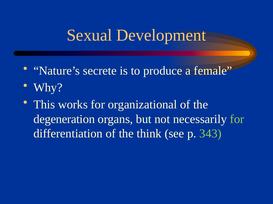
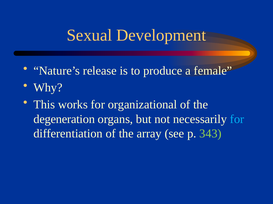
secrete: secrete -> release (100, 71)
for colour: light green -> light blue (237, 119)
think: think -> array (149, 134)
